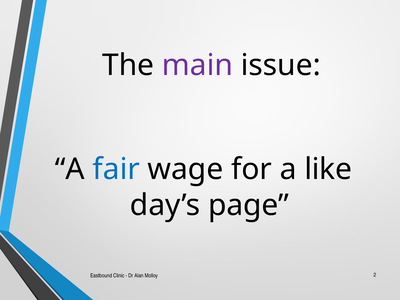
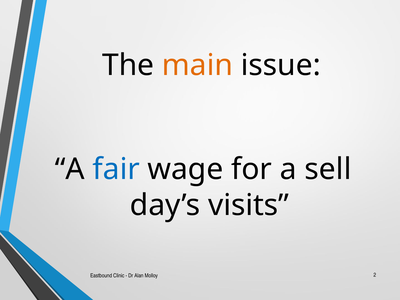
main colour: purple -> orange (198, 65)
like: like -> sell (328, 169)
page: page -> visits (249, 205)
